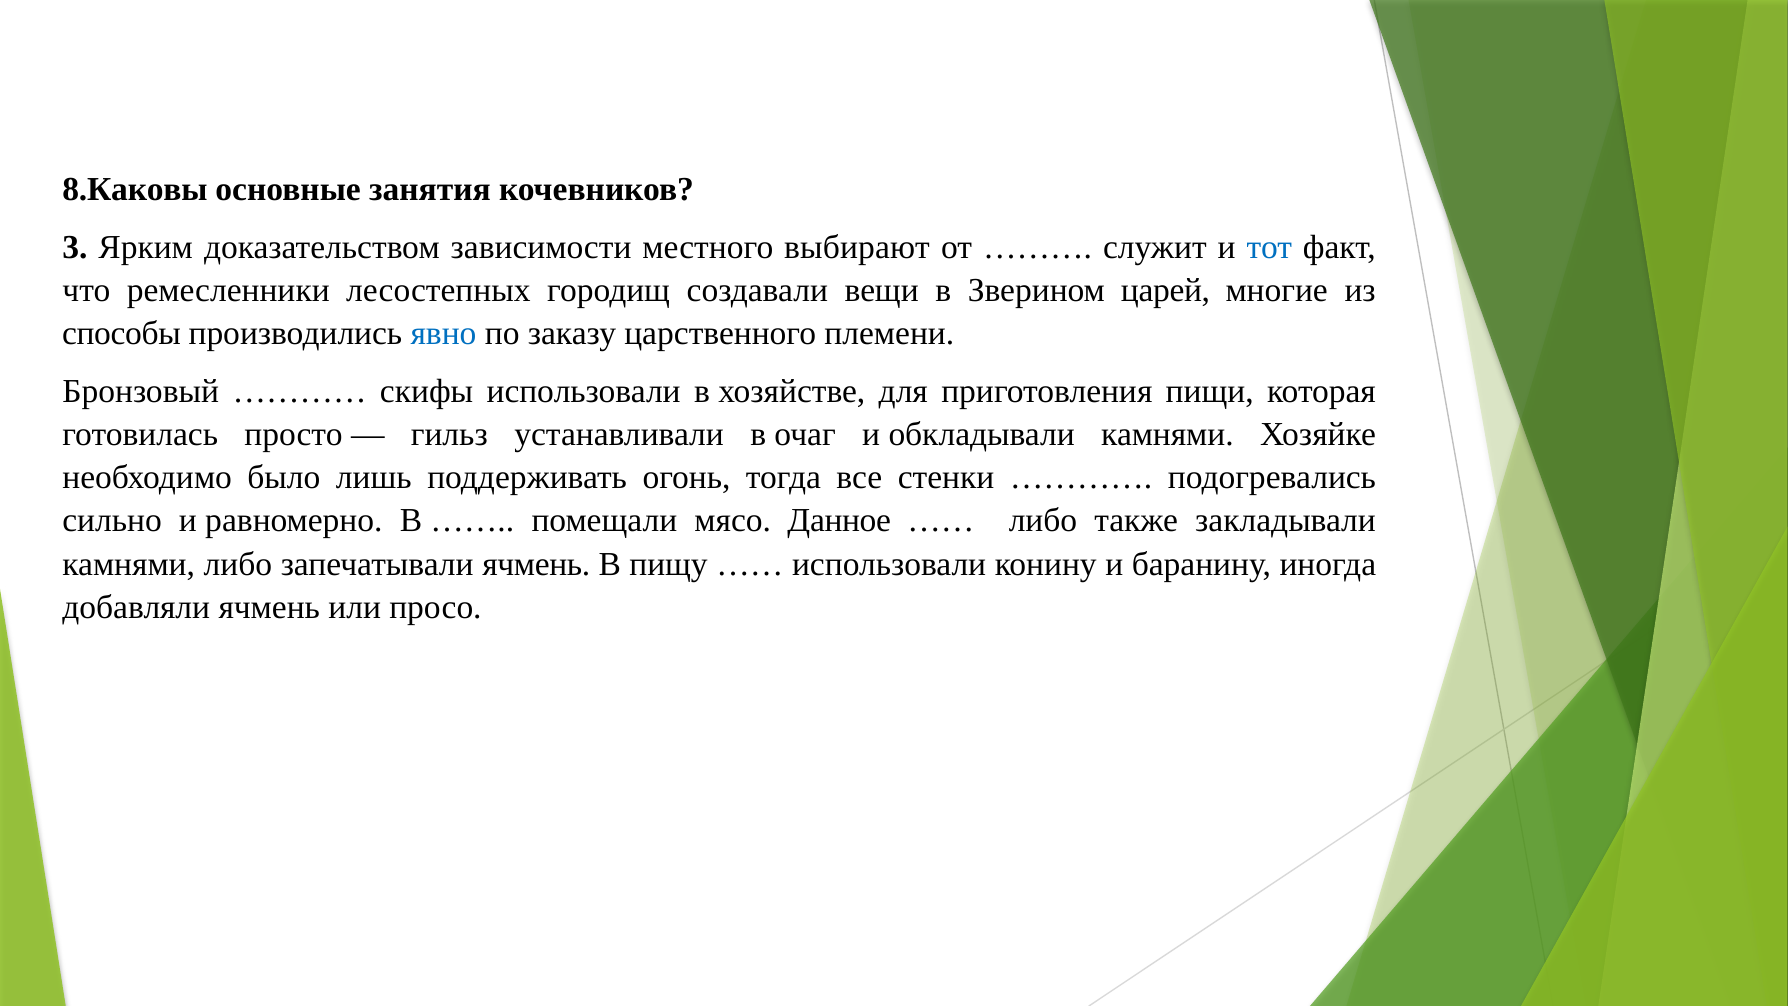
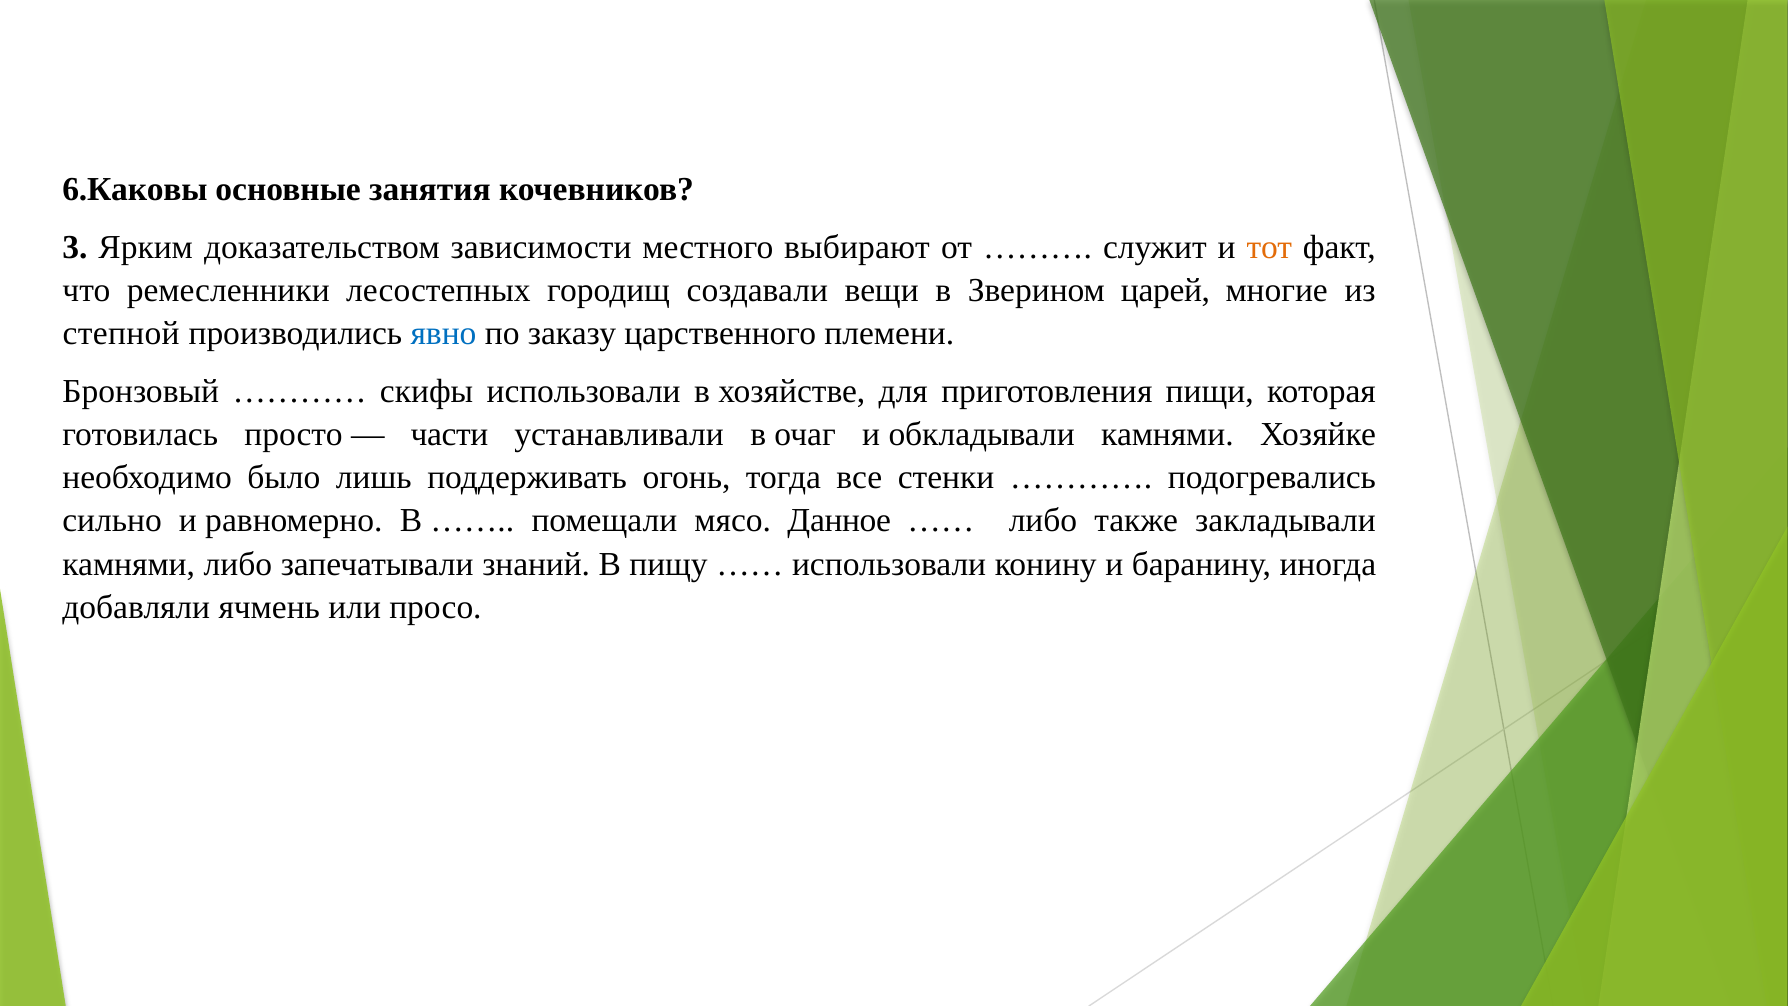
8.Каковы: 8.Каковы -> 6.Каковы (135, 190)
тот colour: blue -> orange (1269, 248)
способы: способы -> степной (121, 334)
гильз: гильз -> части (449, 435)
запечатывали ячмень: ячмень -> знаний (536, 564)
